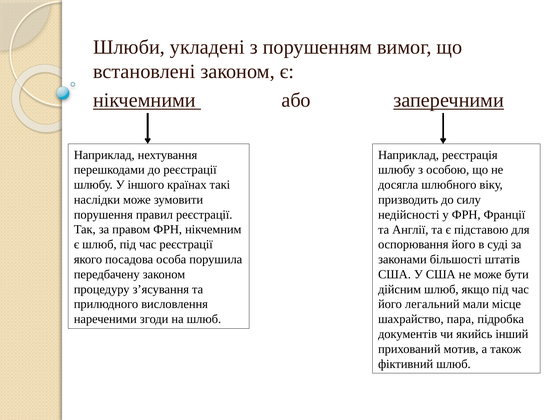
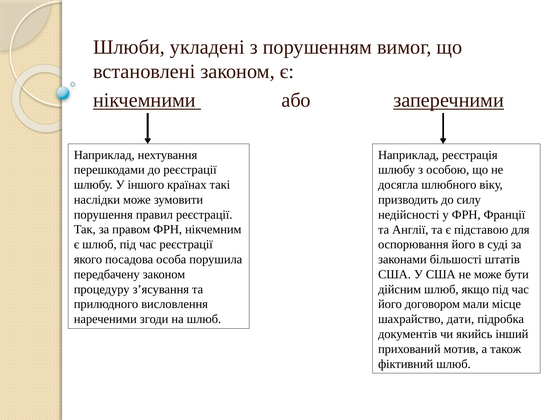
легальний: легальний -> договором (432, 304)
пара: пара -> дати (461, 319)
